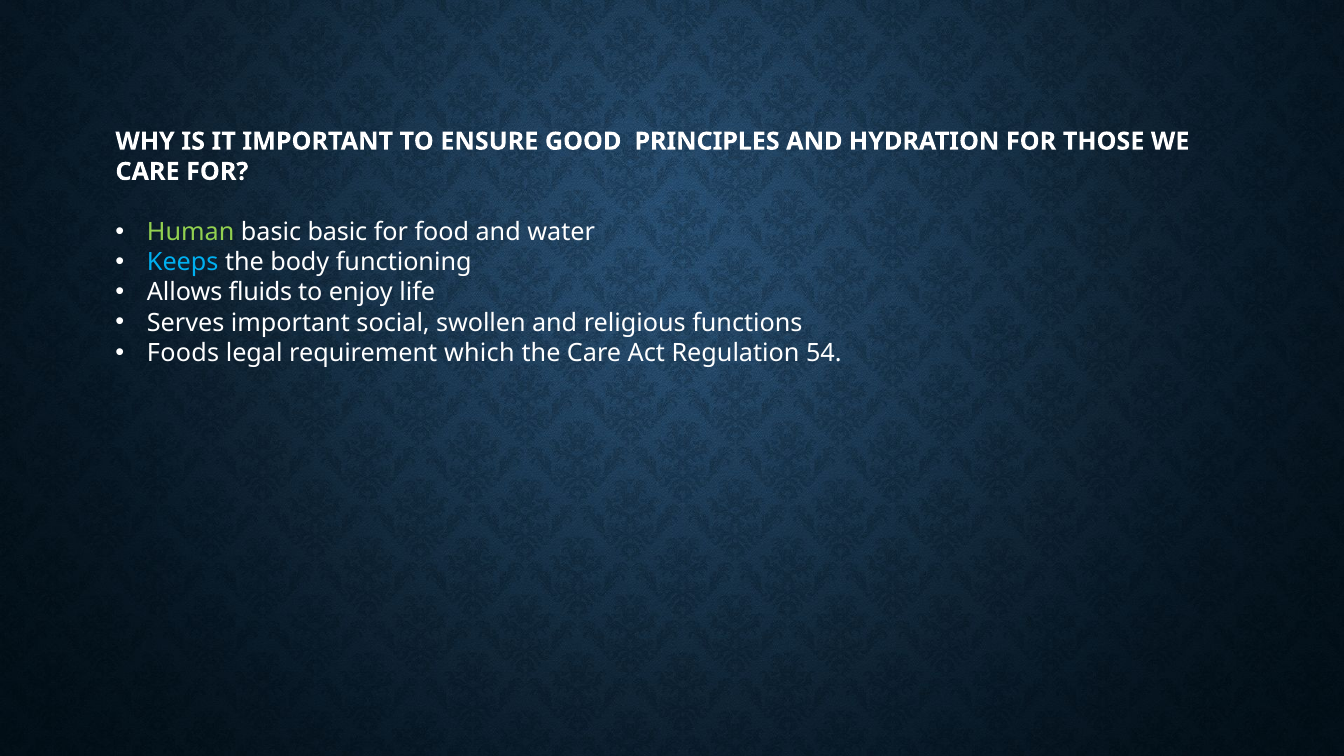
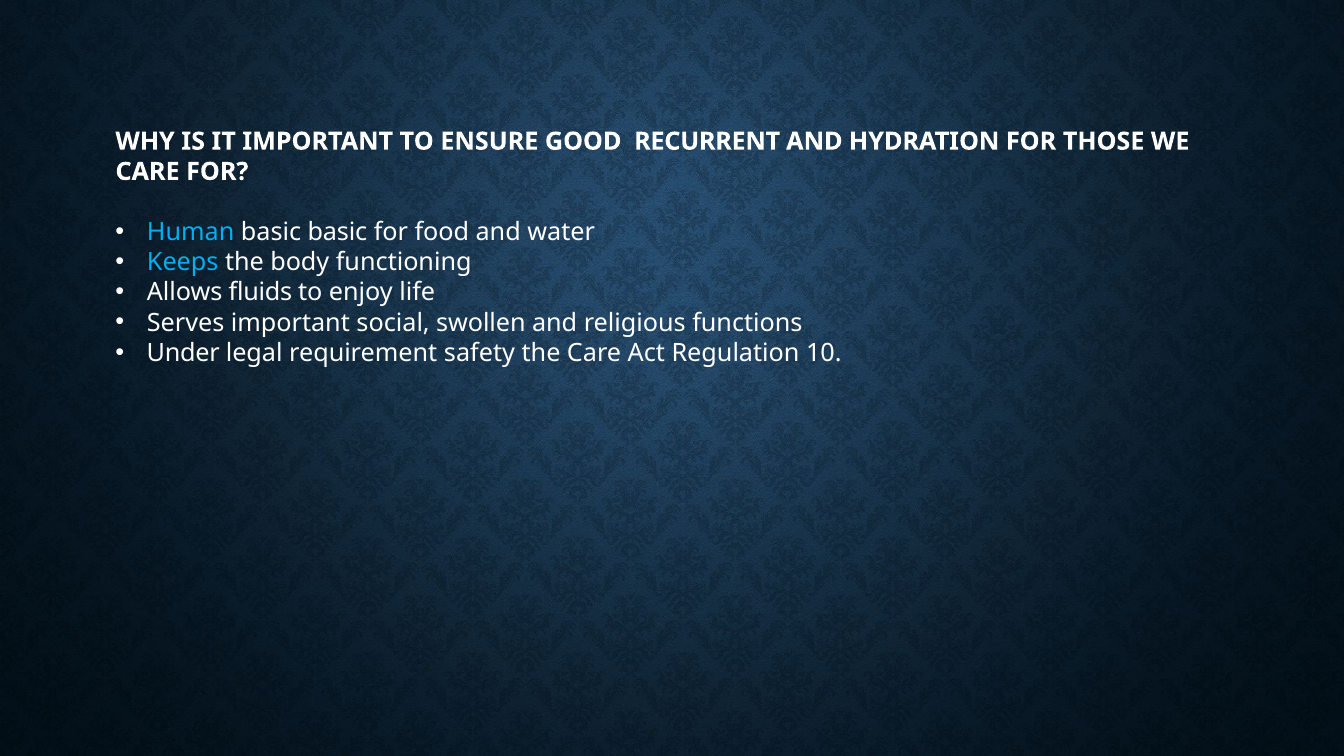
PRINCIPLES: PRINCIPLES -> RECURRENT (707, 141)
Human colour: light green -> light blue (191, 232)
Foods: Foods -> Under (183, 353)
which: which -> safety (480, 353)
54: 54 -> 10 (824, 353)
